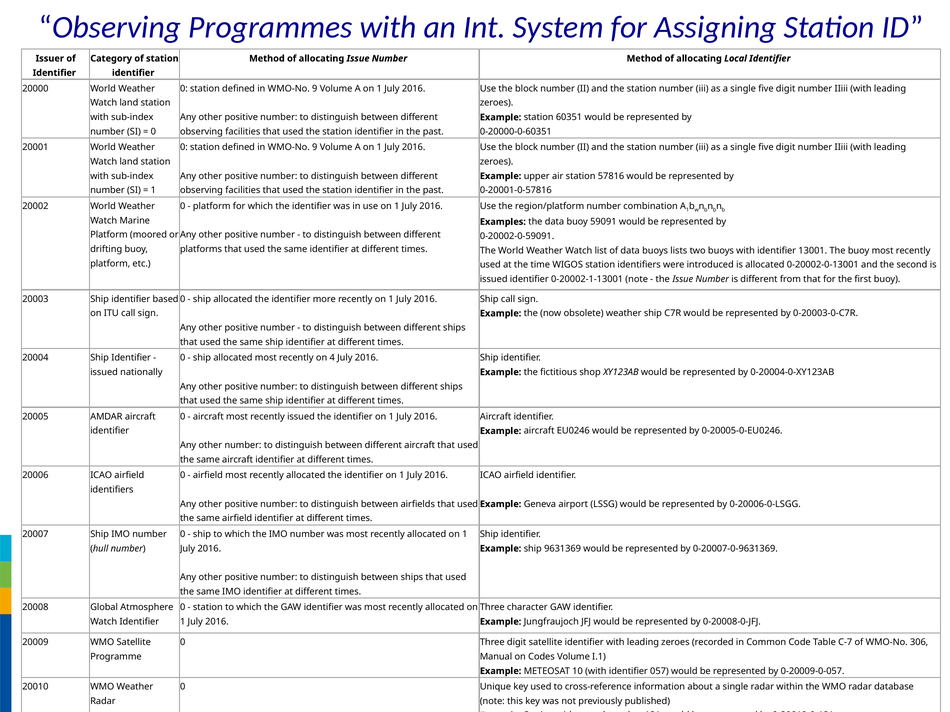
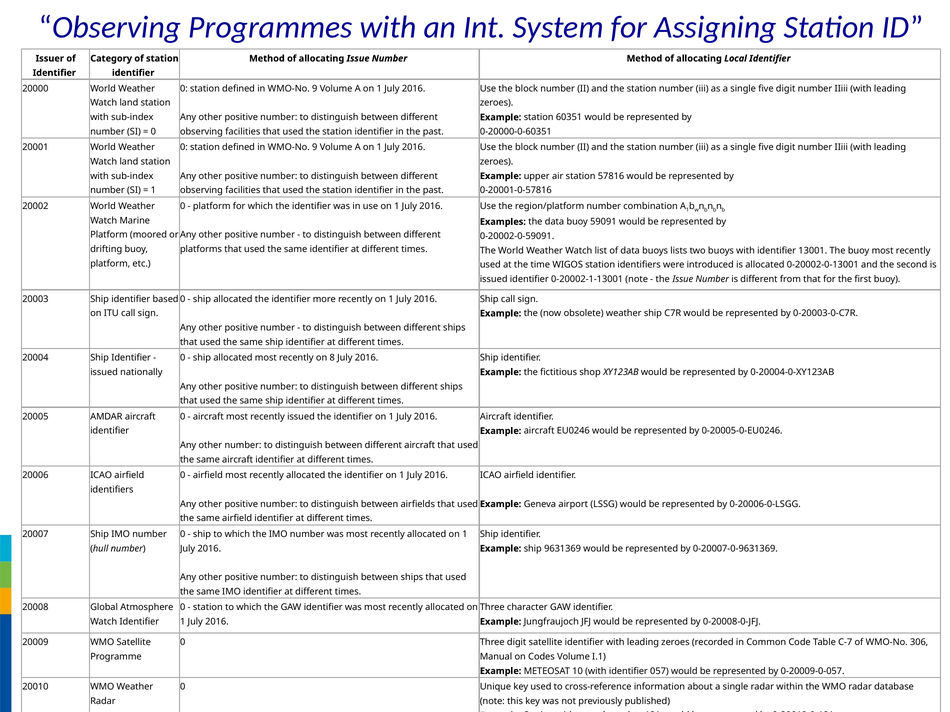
4: 4 -> 8 (332, 358)
